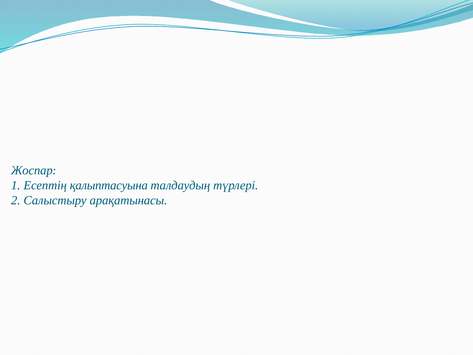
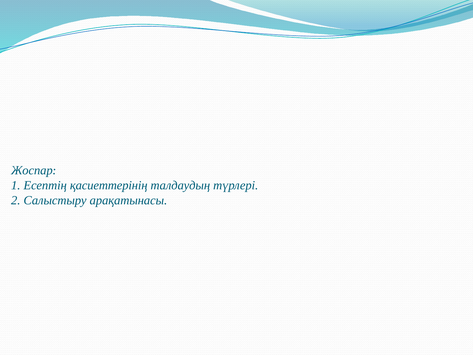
қалыптасуына: қалыптасуына -> қасиеттерінің (109, 185)
